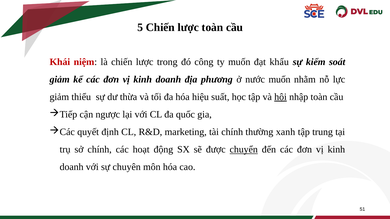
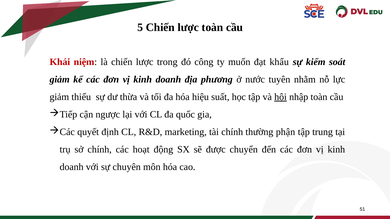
nước muốn: muốn -> tuyên (279, 80)
xanh: xanh -> phận (286, 132)
chuyển underline: present -> none (244, 150)
